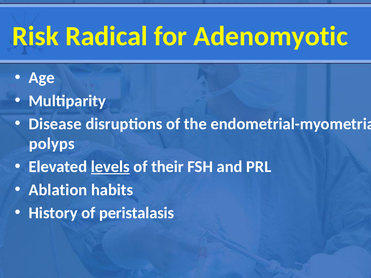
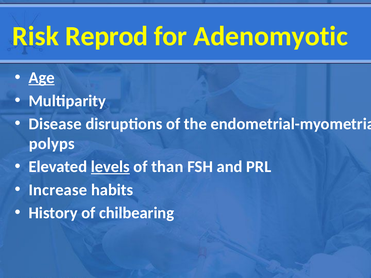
Radical: Radical -> Reprod (107, 36)
Age underline: none -> present (42, 78)
their: their -> than (167, 167)
Ablation: Ablation -> Increase (58, 190)
peristalasis: peristalasis -> chilbearing (137, 213)
